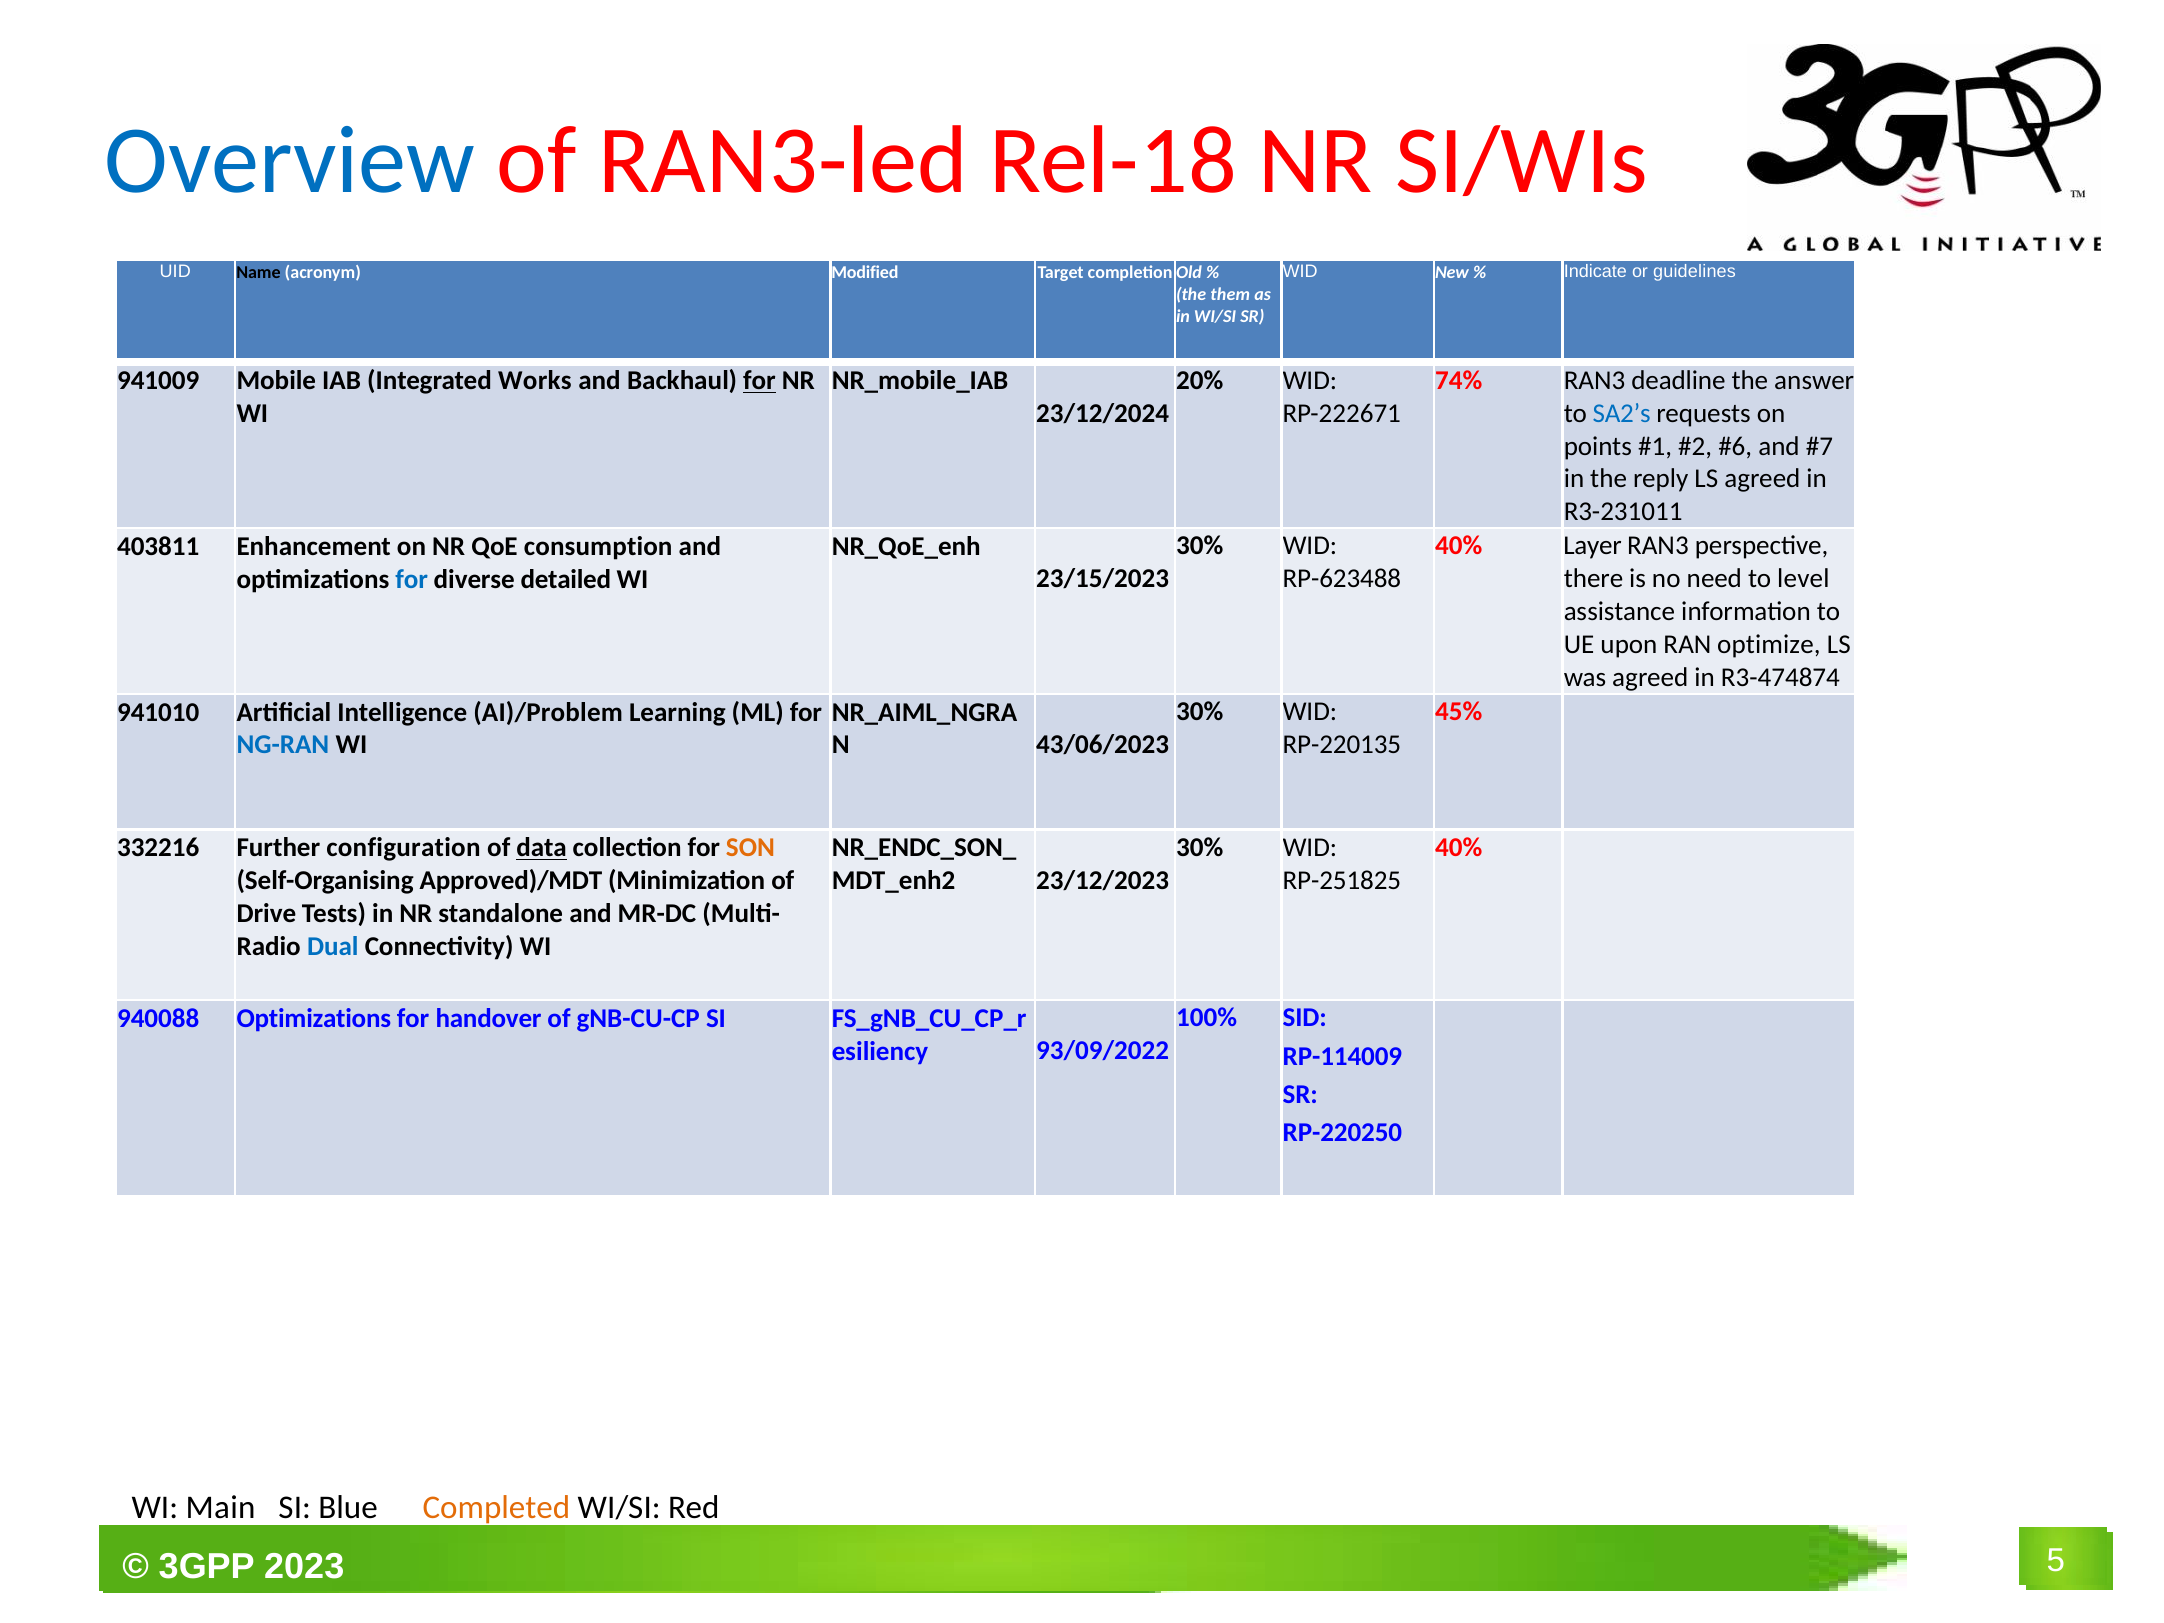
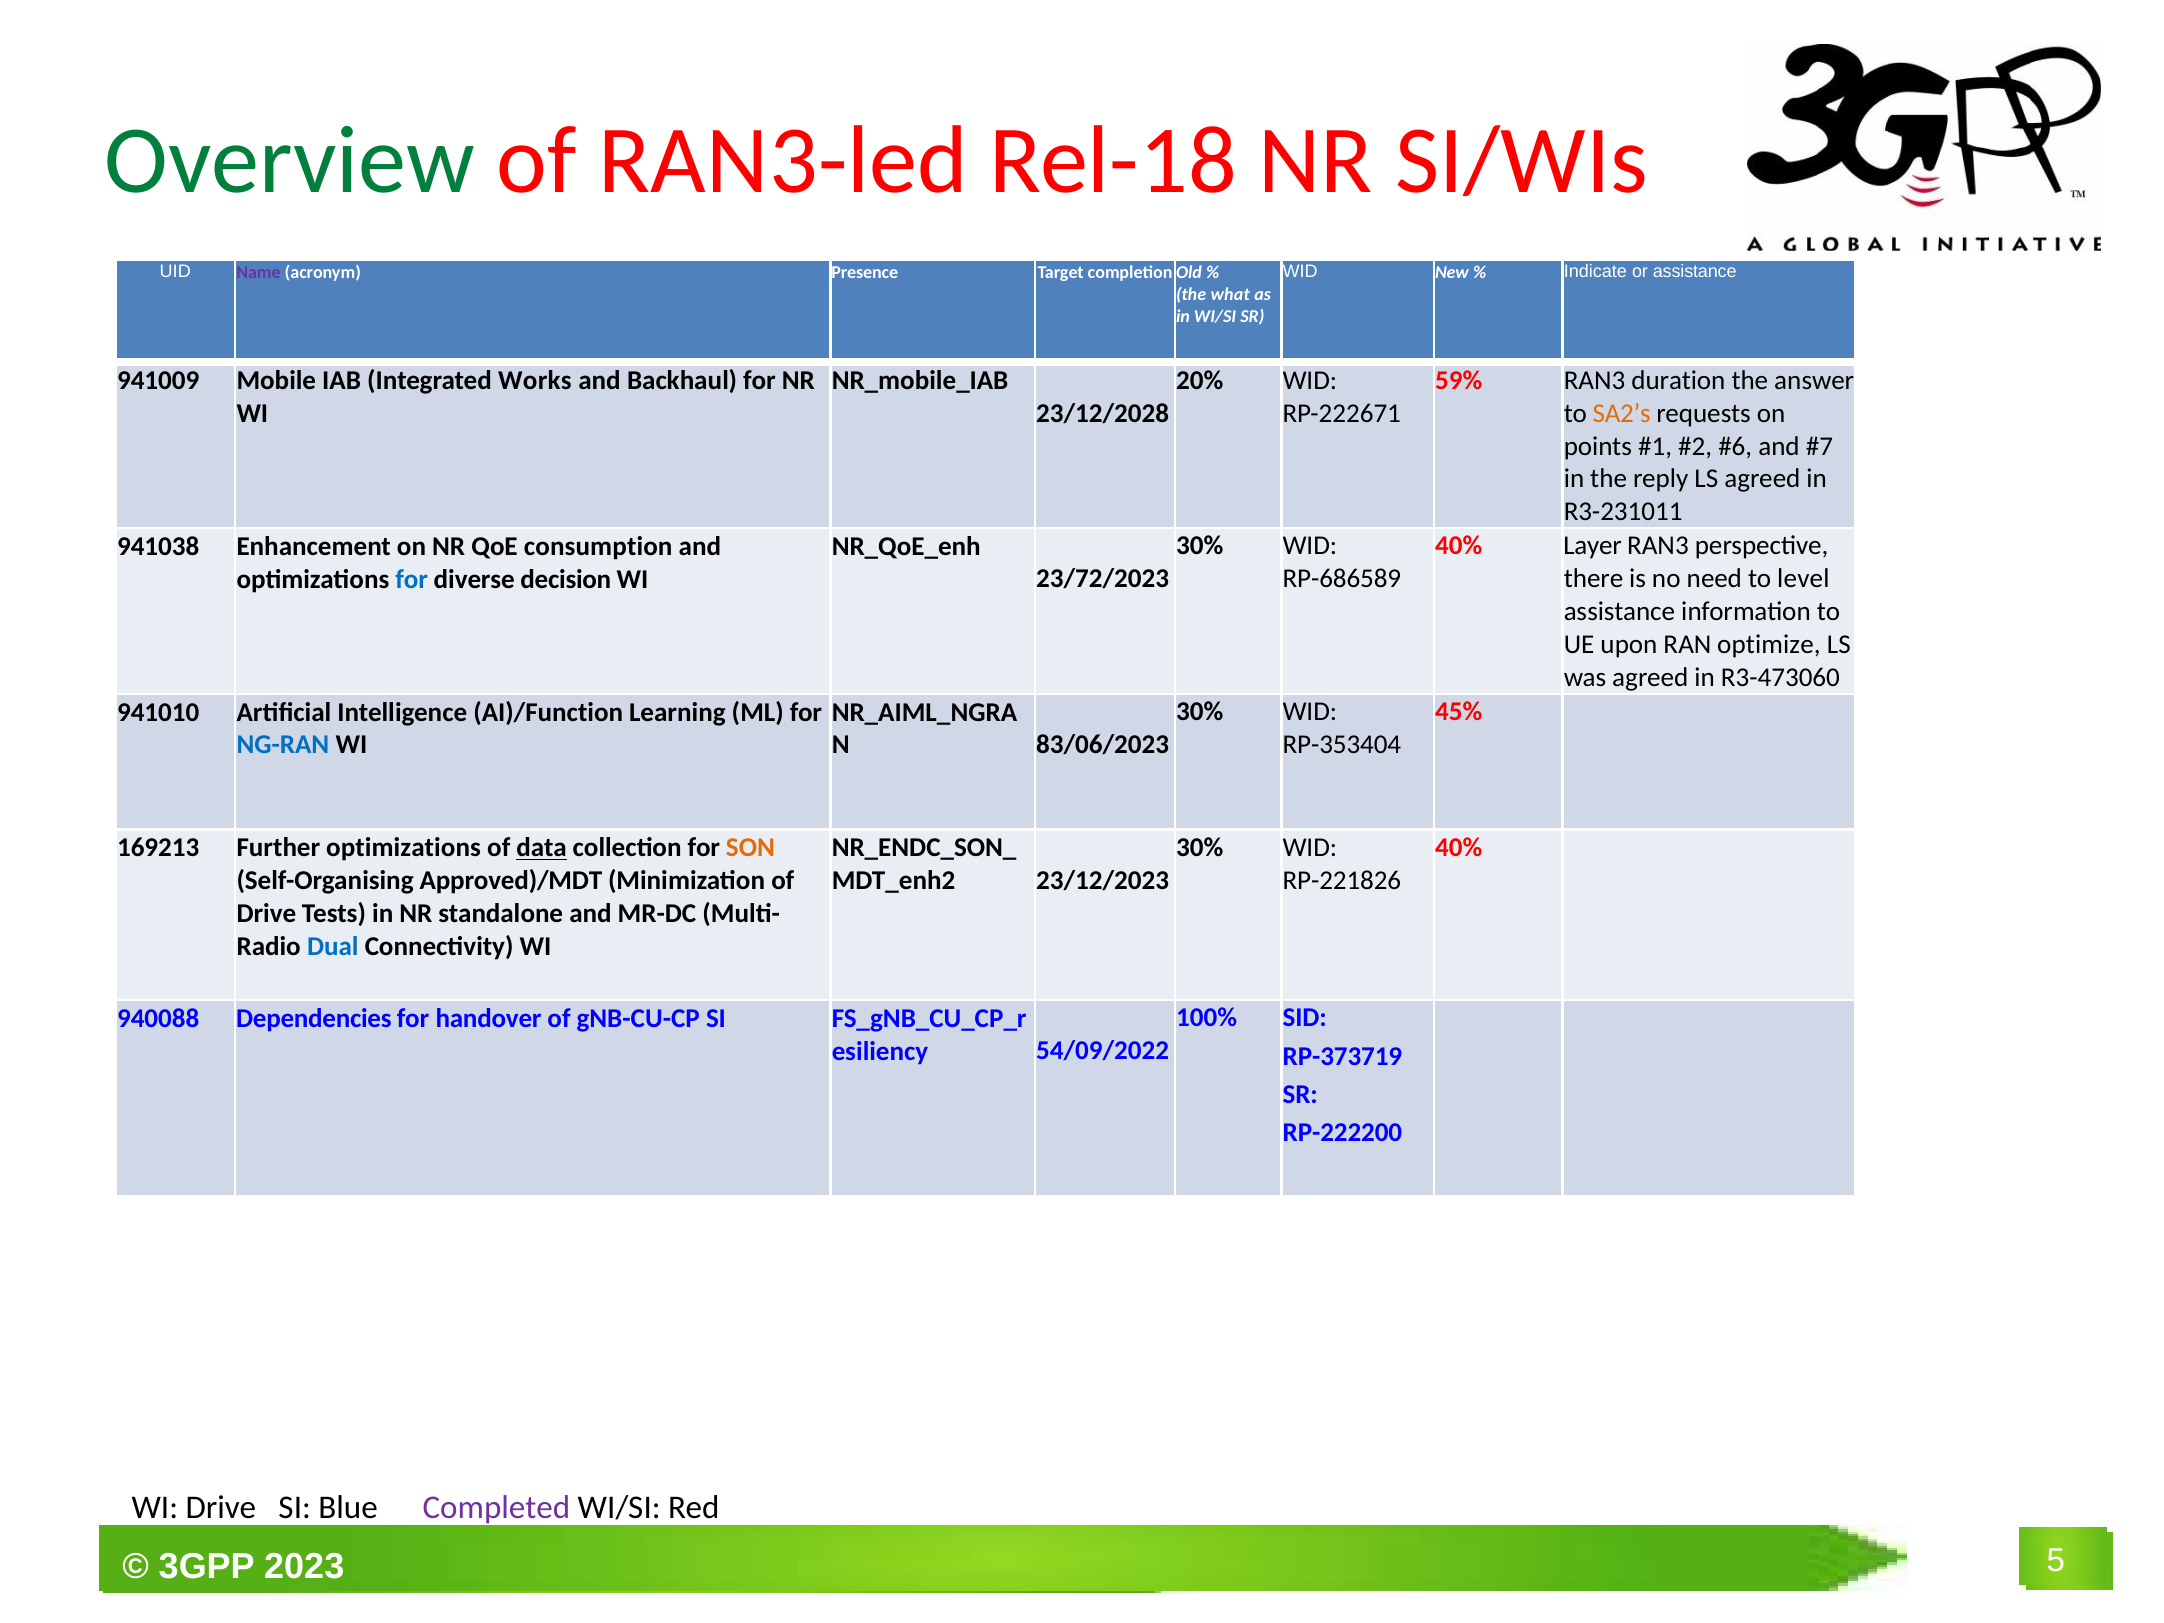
Overview colour: blue -> green (290, 161)
Name colour: black -> purple (258, 272)
Modified: Modified -> Presence (865, 272)
or guidelines: guidelines -> assistance (1695, 271)
them: them -> what (1230, 294)
74%: 74% -> 59% (1459, 380)
deadline: deadline -> duration (1678, 380)
for underline: present -> none (759, 381)
23/12/2024: 23/12/2024 -> 23/12/2028 (1103, 413)
SA2’s colour: blue -> orange (1622, 413)
403811: 403811 -> 941038 (158, 546)
23/15/2023: 23/15/2023 -> 23/72/2023 (1103, 579)
RP-623488: RP-623488 -> RP-686589 (1342, 579)
detailed: detailed -> decision (566, 579)
R3-474874: R3-474874 -> R3-473060 (1780, 678)
AI)/Problem: AI)/Problem -> AI)/Function (548, 712)
RP-220135: RP-220135 -> RP-353404 (1342, 745)
43/06/2023: 43/06/2023 -> 83/06/2023 (1103, 745)
332216: 332216 -> 169213 (158, 848)
Further configuration: configuration -> optimizations (404, 848)
RP-251825: RP-251825 -> RP-221826 (1342, 880)
940088 Optimizations: Optimizations -> Dependencies (314, 1018)
93/09/2022: 93/09/2022 -> 54/09/2022 (1103, 1051)
RP-114009: RP-114009 -> RP-373719 (1342, 1056)
RP-220250: RP-220250 -> RP-222200 (1342, 1133)
WI Main: Main -> Drive (221, 1508)
Completed colour: orange -> purple (496, 1508)
